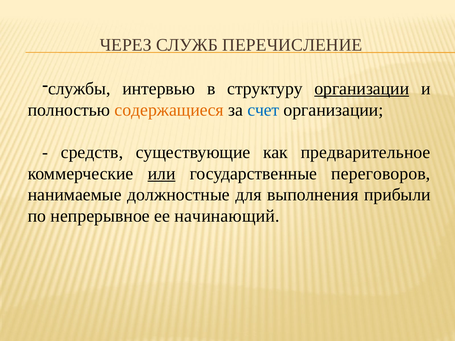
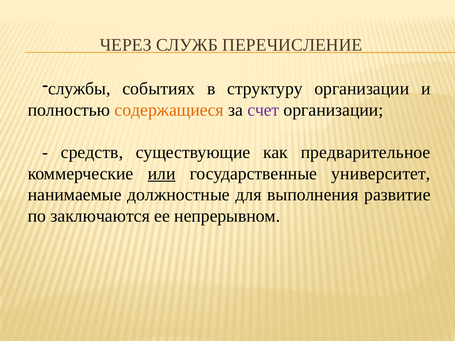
интервью: интервью -> событиях (159, 89)
организации underline: present -> none (362, 89)
счет colour: blue -> purple (263, 110)
переговоров: переговоров -> университет (381, 174)
прибыли: прибыли -> развитие (397, 195)
непрерывное: непрерывное -> заключаются (100, 216)
начинающий: начинающий -> непрерывном (227, 216)
